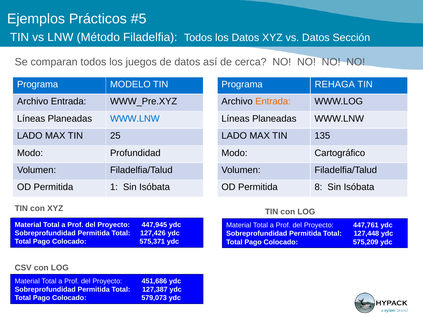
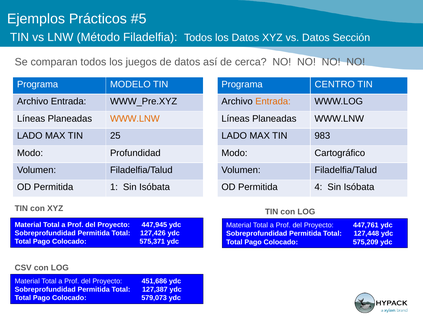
REHAGA: REHAGA -> CENTRO (335, 84)
WWW.LNW colour: blue -> orange (135, 119)
135: 135 -> 983 (322, 136)
8: 8 -> 4 (318, 187)
